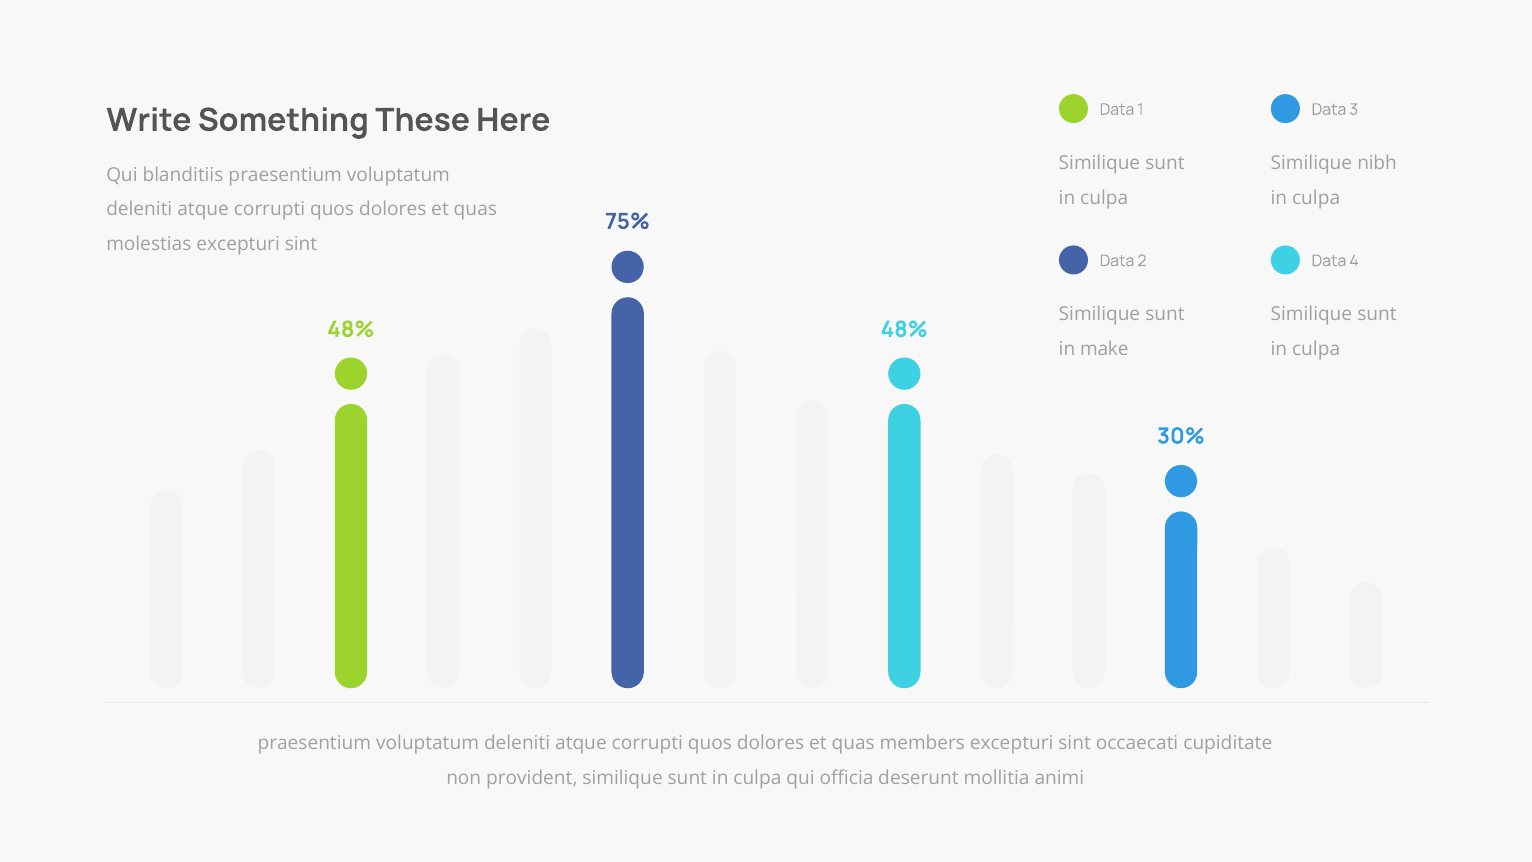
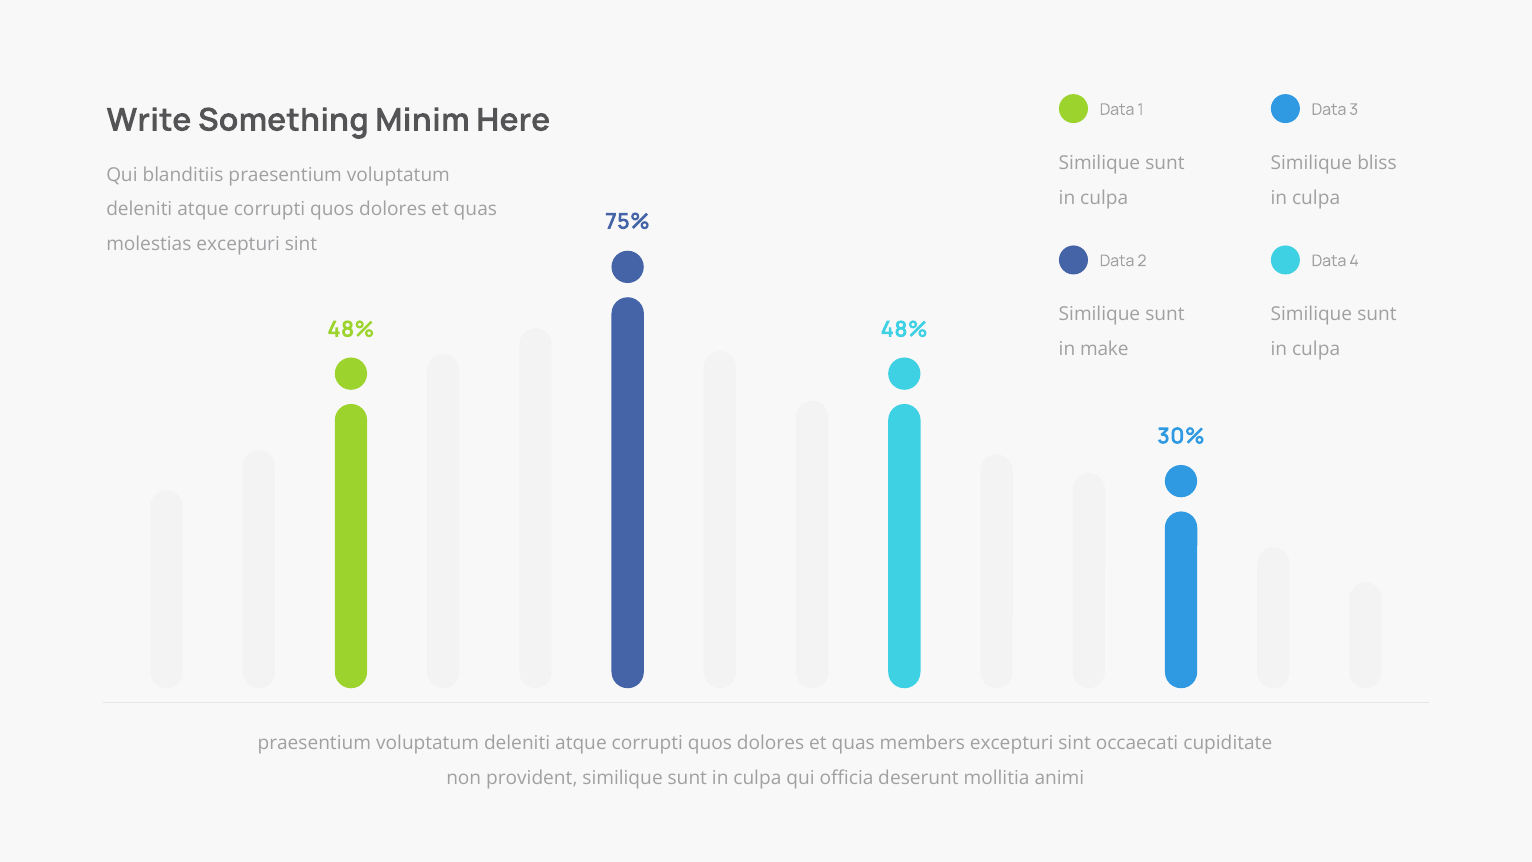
These: These -> Minim (422, 120)
nibh: nibh -> bliss (1377, 163)
